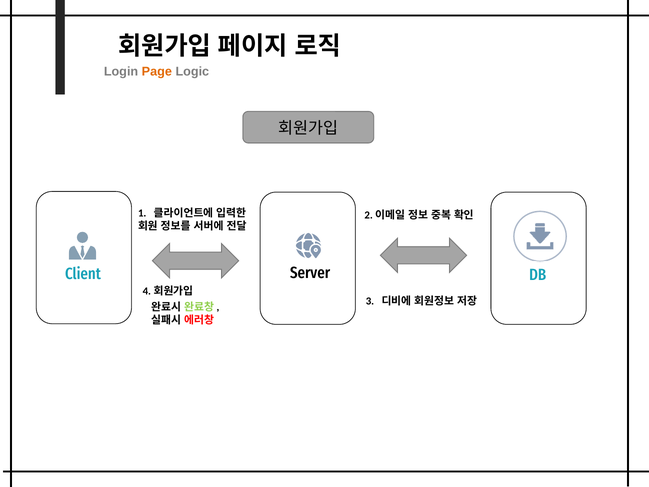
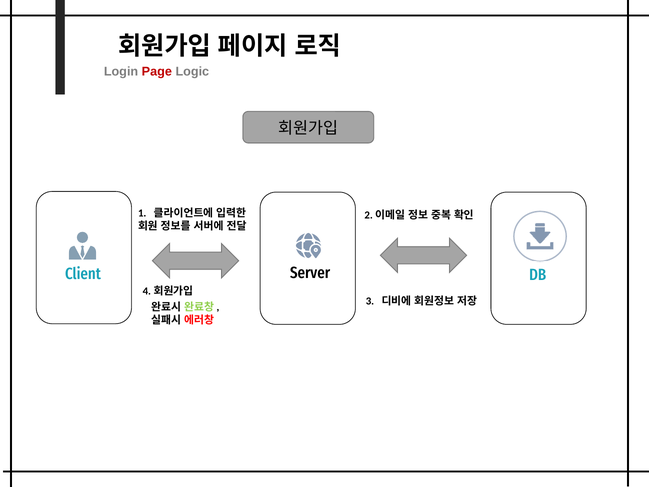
Page colour: orange -> red (157, 72)
